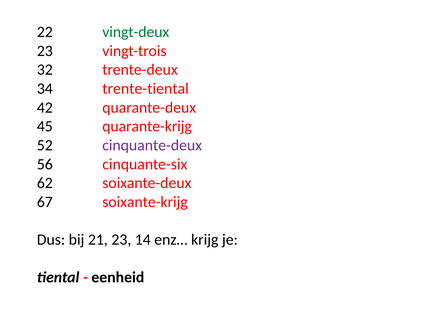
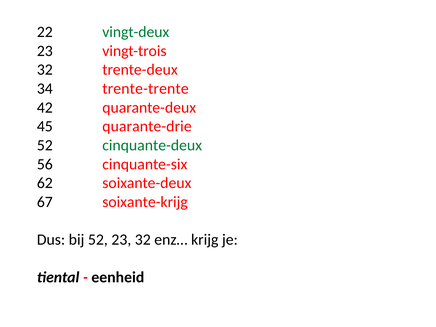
trente-tiental: trente-tiental -> trente-trente (145, 89)
quarante-krijg: quarante-krijg -> quarante-drie (147, 126)
cinquante-deux colour: purple -> green (152, 145)
bij 21: 21 -> 52 (98, 240)
23 14: 14 -> 32 (143, 240)
